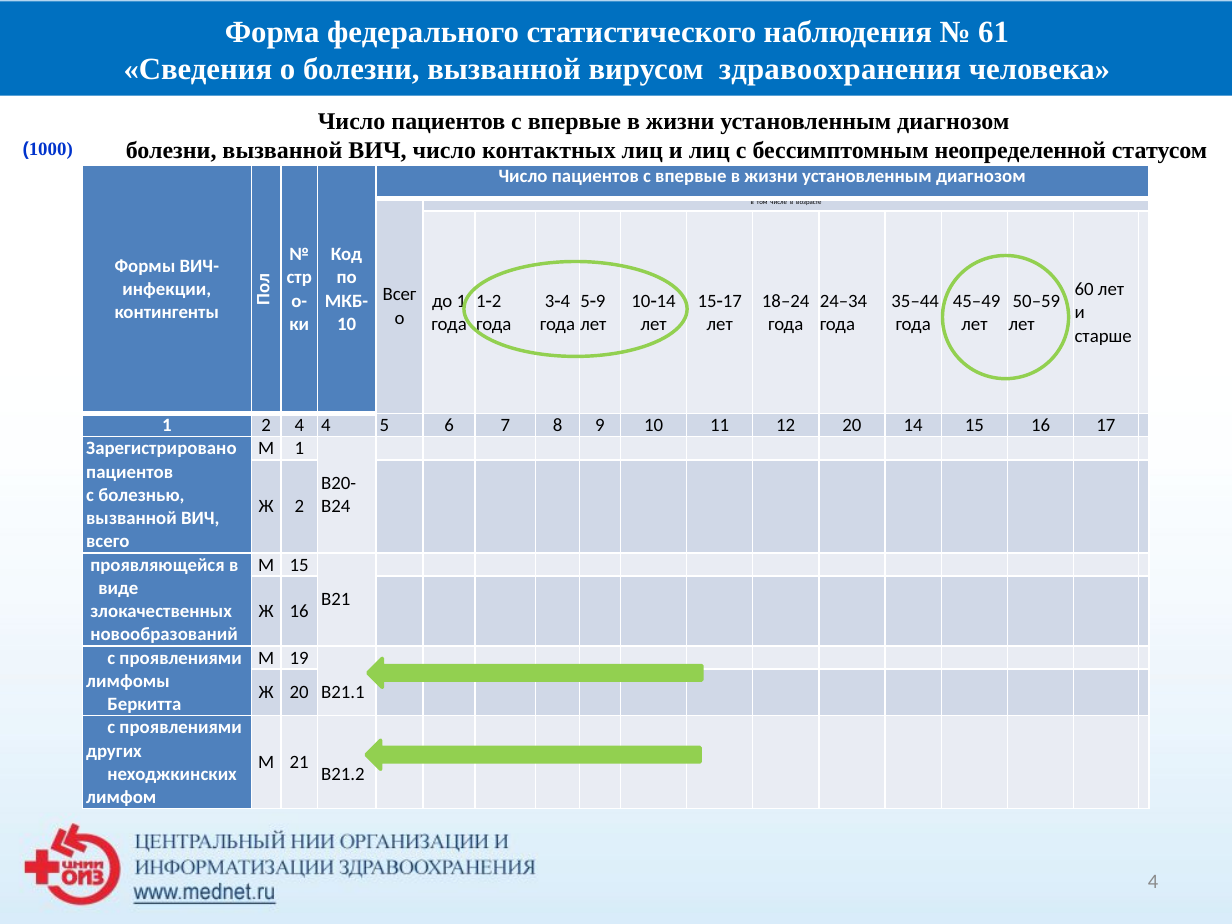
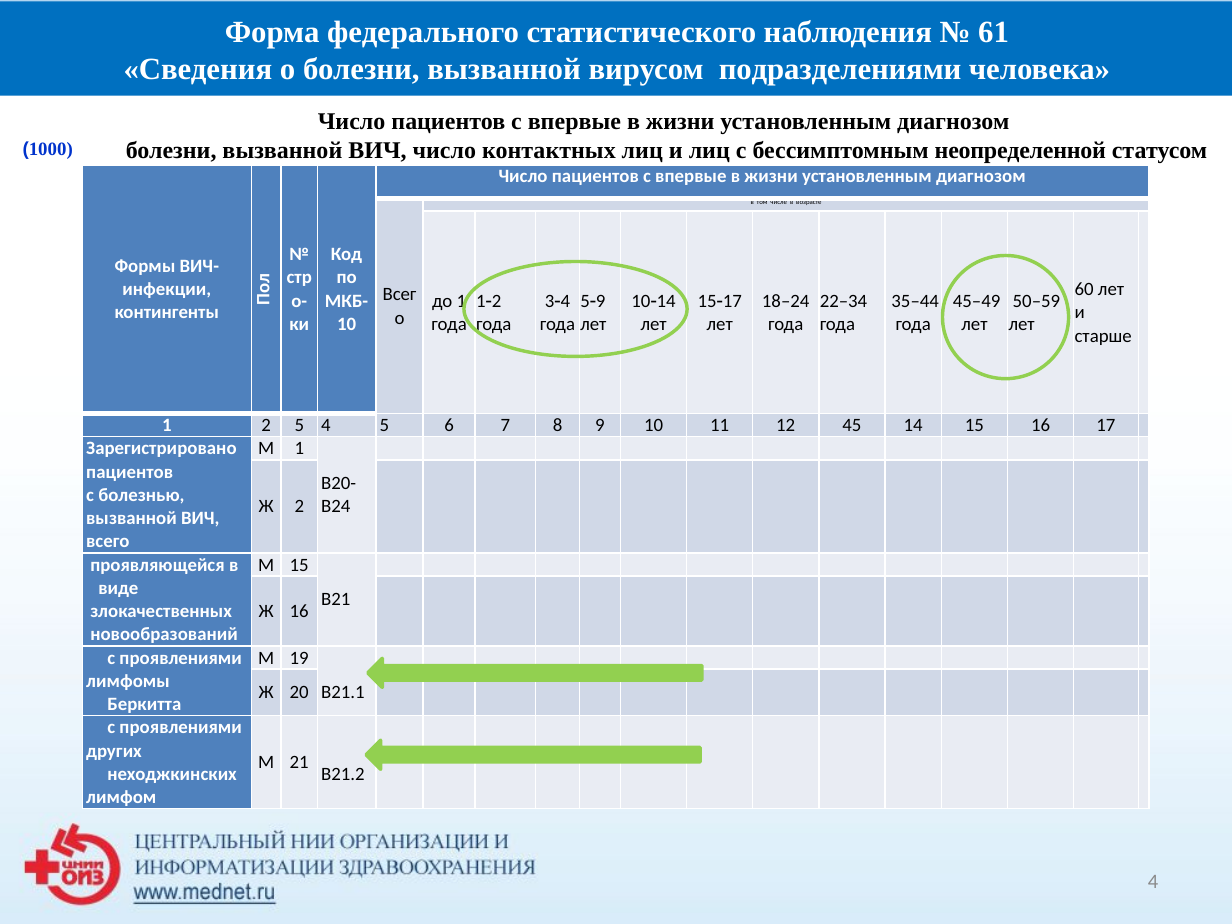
здравоохранения: здравоохранения -> подразделениями (840, 69)
24–34: 24–34 -> 22–34 (844, 301)
2 4: 4 -> 5 (299, 425)
12 20: 20 -> 45 (852, 425)
